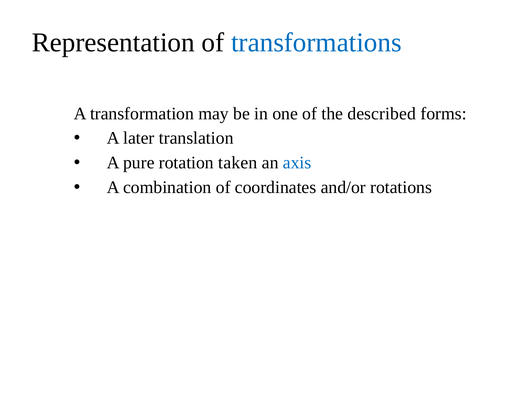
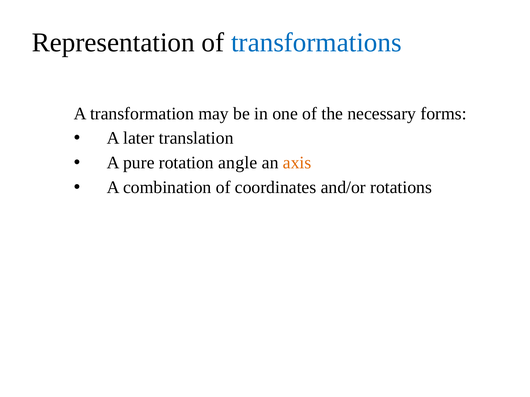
described: described -> necessary (382, 114)
taken: taken -> angle (238, 163)
axis colour: blue -> orange (297, 163)
